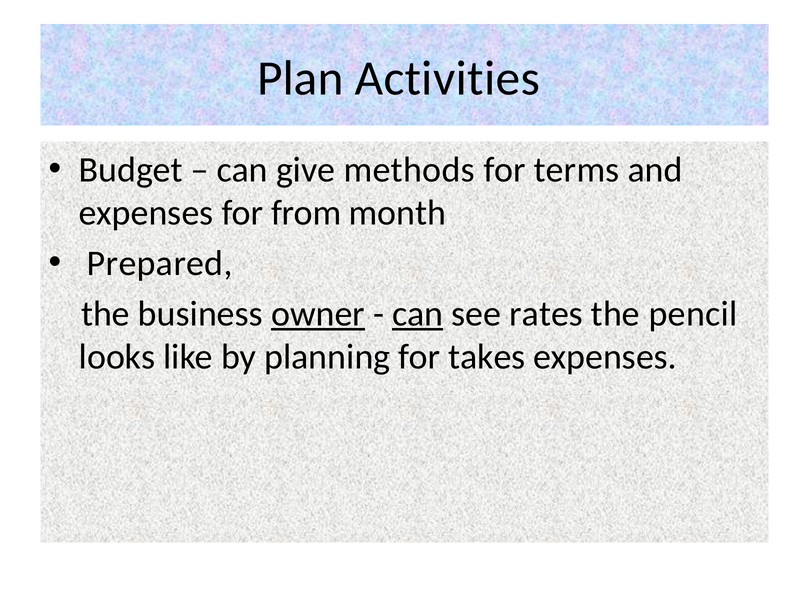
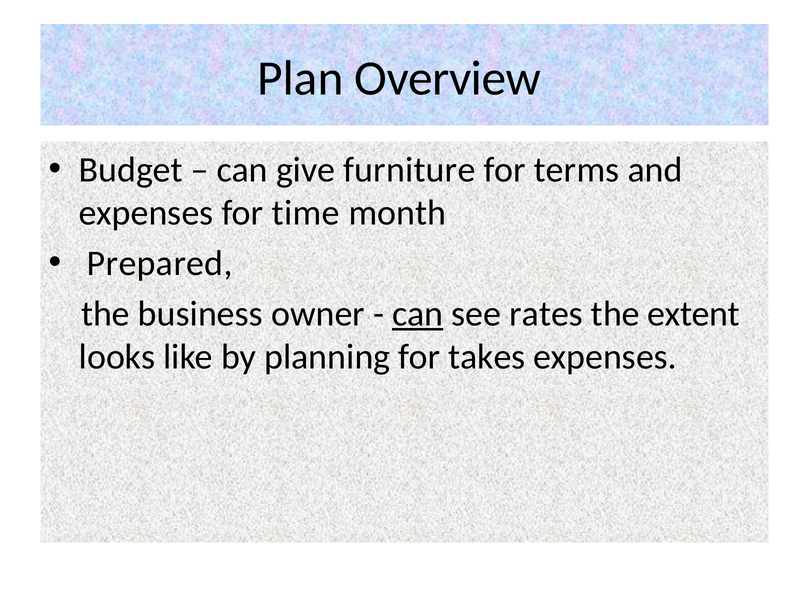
Activities: Activities -> Overview (448, 78)
methods: methods -> furniture (409, 170)
from: from -> time (306, 213)
owner underline: present -> none (318, 314)
pencil: pencil -> extent (694, 314)
